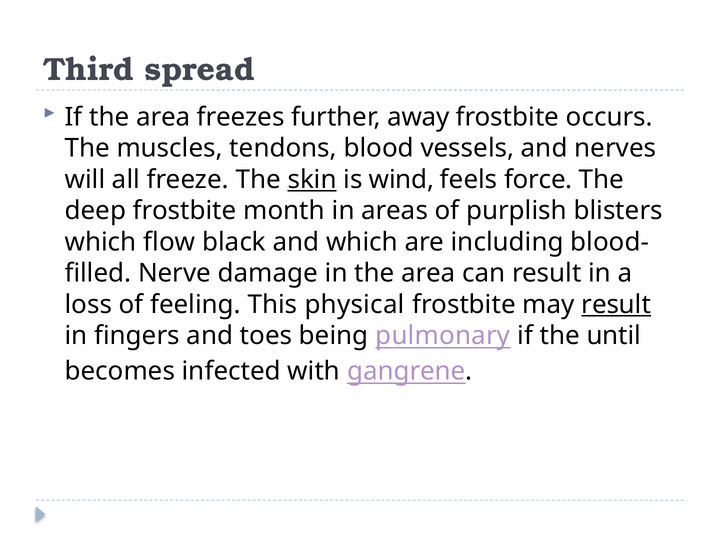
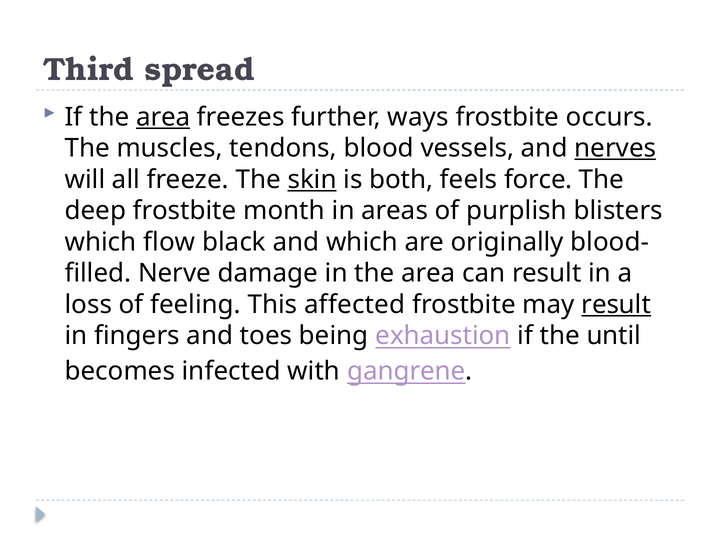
area underline: none -> present (163, 117)
away: away -> ways (418, 117)
nerves underline: none -> present (615, 148)
wind: wind -> both (401, 180)
including: including -> originally (507, 242)
physical: physical -> affected (355, 305)
pulmonary: pulmonary -> exhaustion (443, 336)
